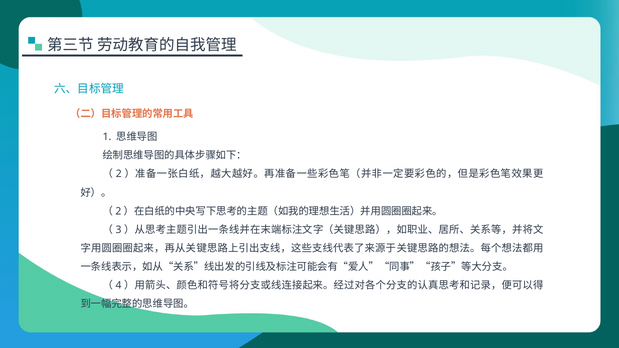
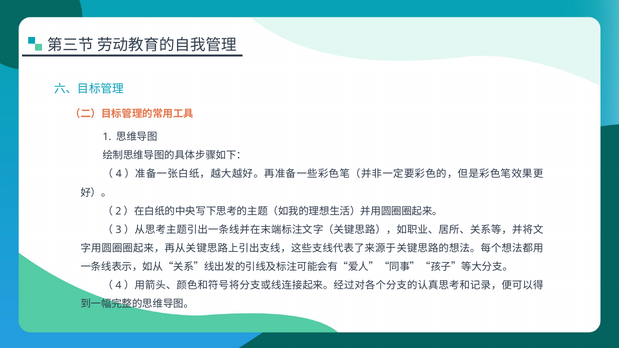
2: 2 -> 4 (119, 174)
